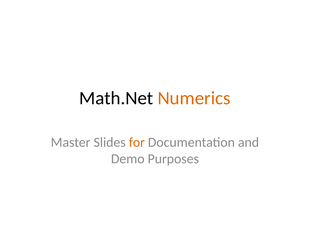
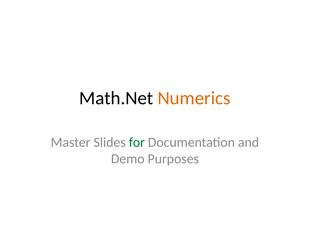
for colour: orange -> green (137, 143)
